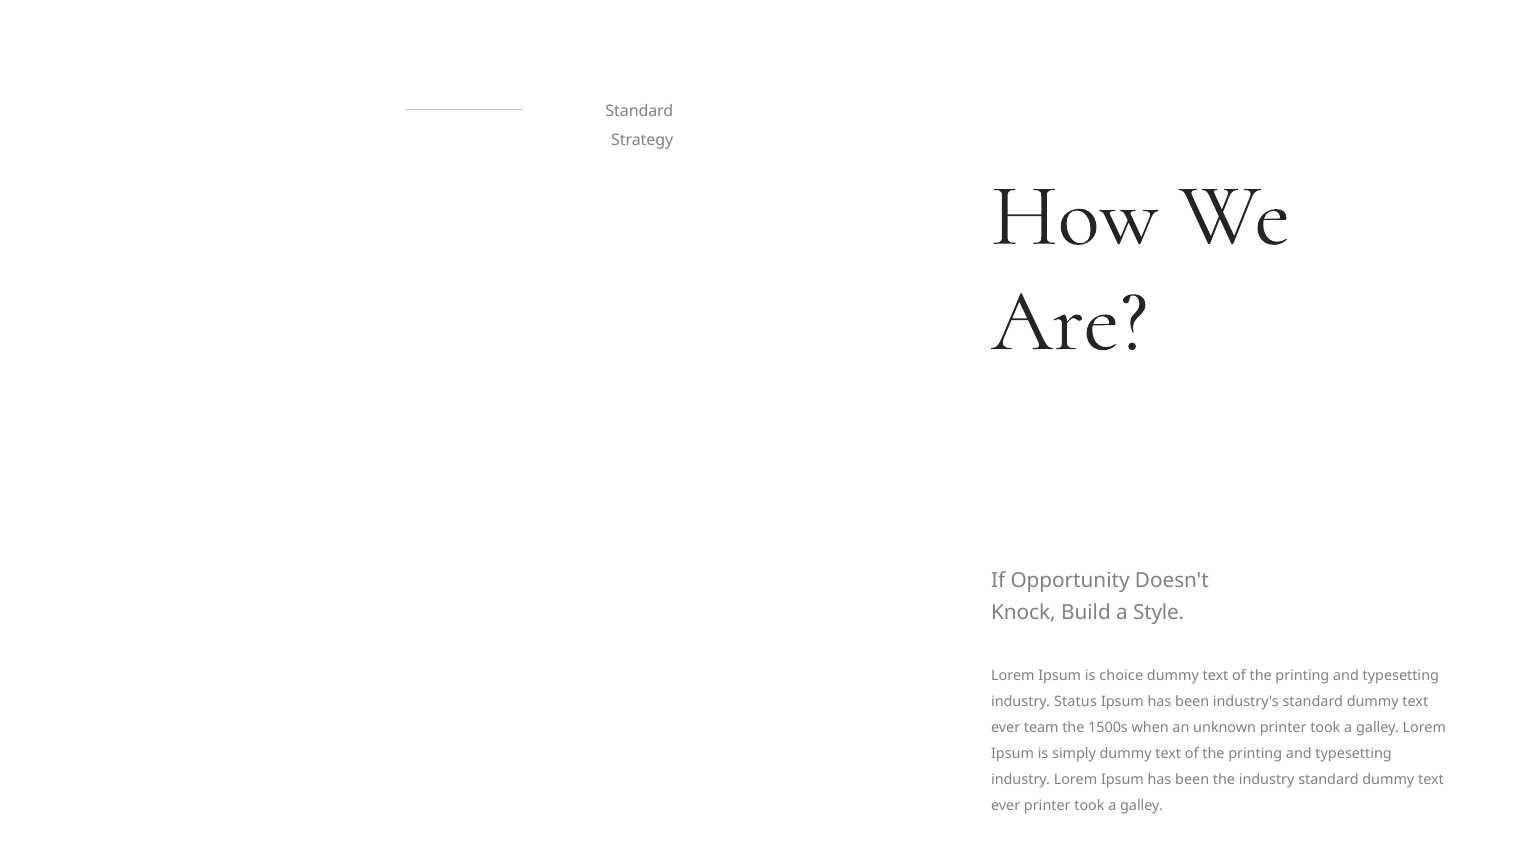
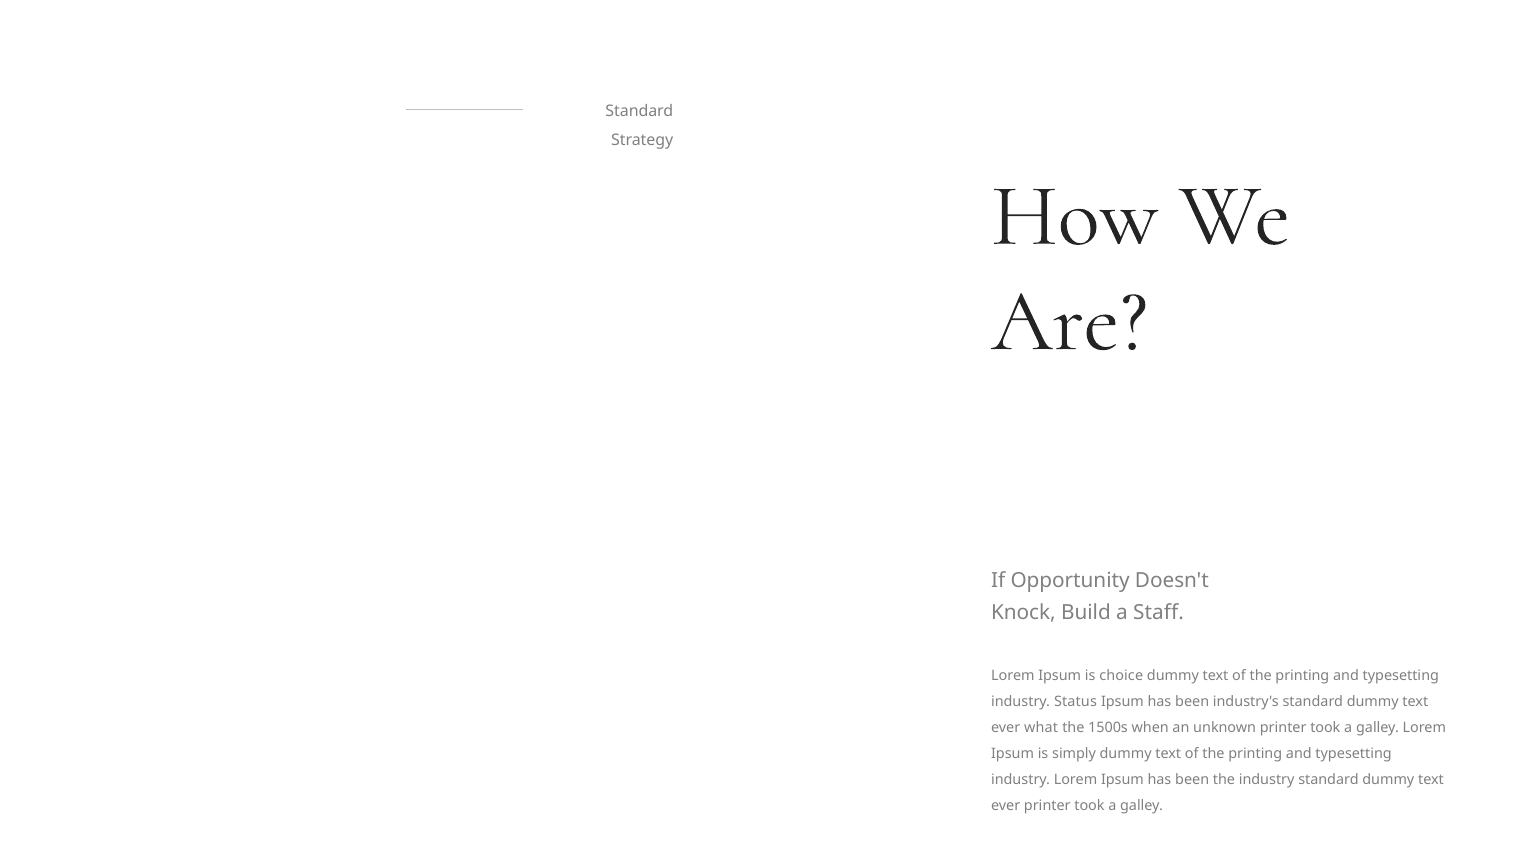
Style: Style -> Staff (1159, 613)
team: team -> what (1041, 727)
